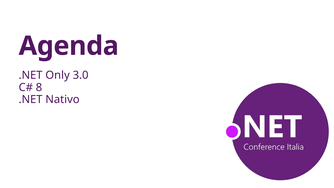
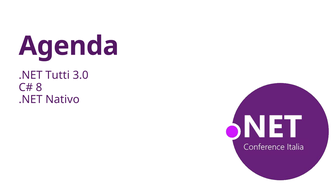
Only: Only -> Tutti (58, 75)
